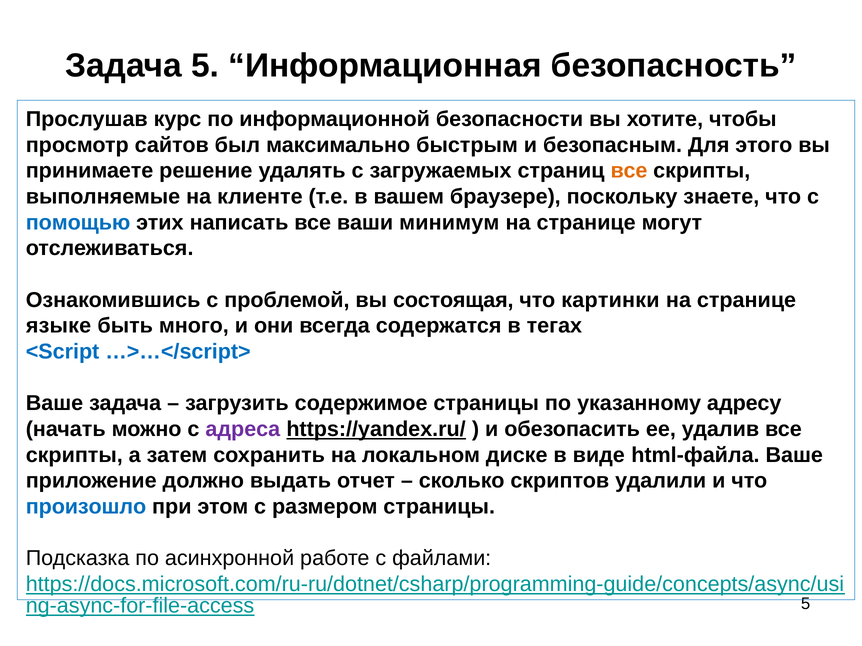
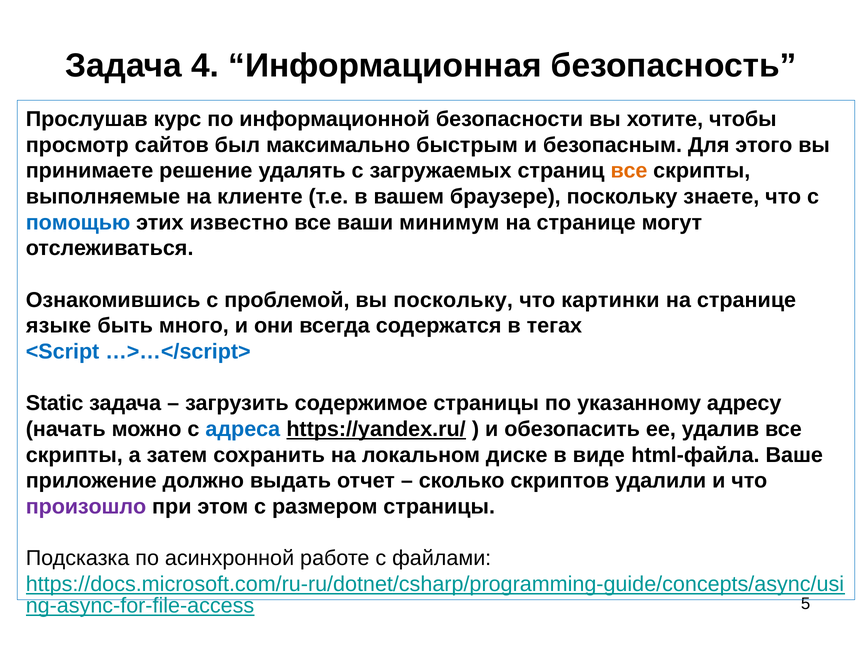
Задача 5: 5 -> 4 (205, 66)
написать: написать -> известно (239, 223)
вы состоящая: состоящая -> поскольку (453, 300)
Ваше: Ваше -> Static (55, 404)
адреса colour: purple -> blue (243, 430)
произошло colour: blue -> purple (86, 507)
